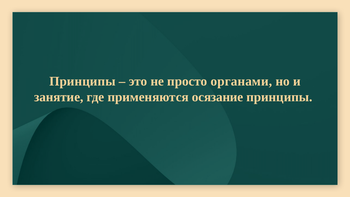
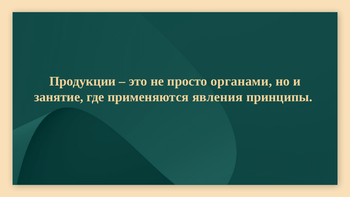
Принципы: Принципы -> Продукции (83, 81)
осязание: осязание -> явления (217, 97)
